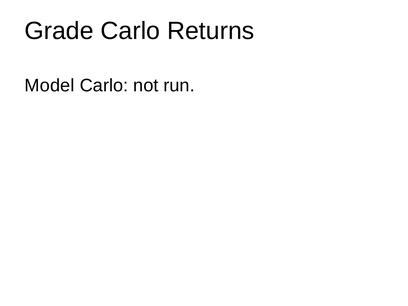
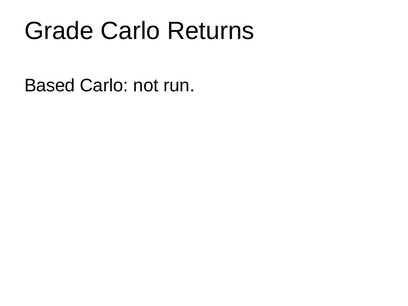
Model: Model -> Based (50, 86)
